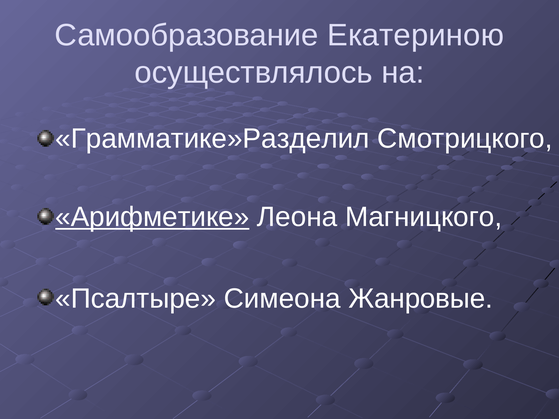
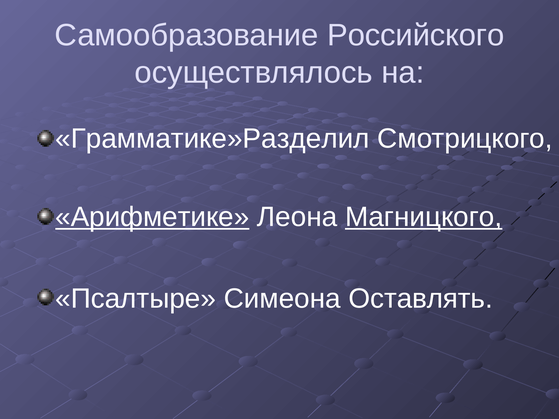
Екатериною: Екатериною -> Российского (416, 35)
Магницкого underline: none -> present (424, 217)
Жанровые: Жанровые -> Оставлять (421, 299)
